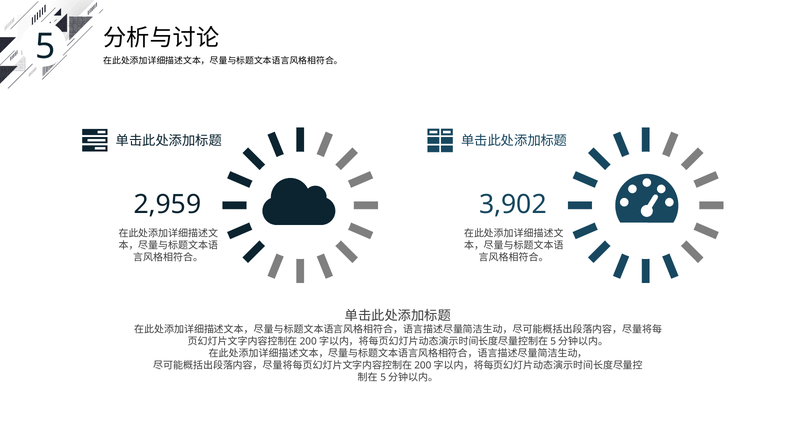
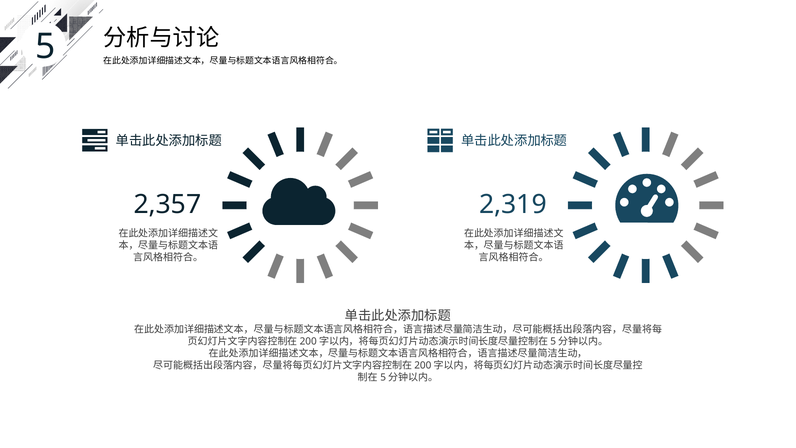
2,959: 2,959 -> 2,357 (167, 204)
3,902: 3,902 -> 2,319 (513, 204)
